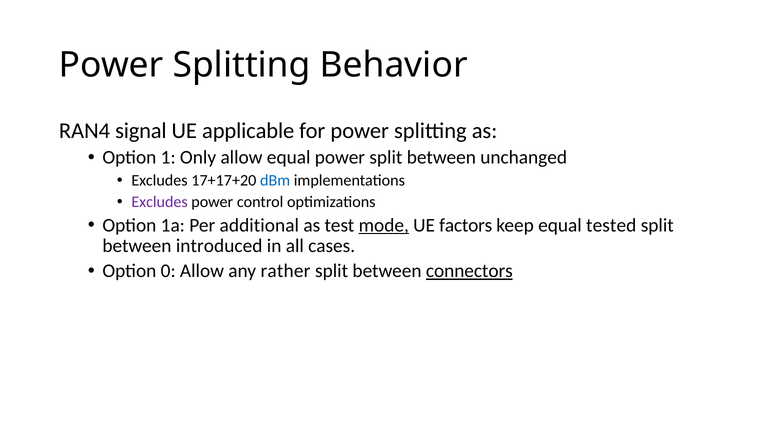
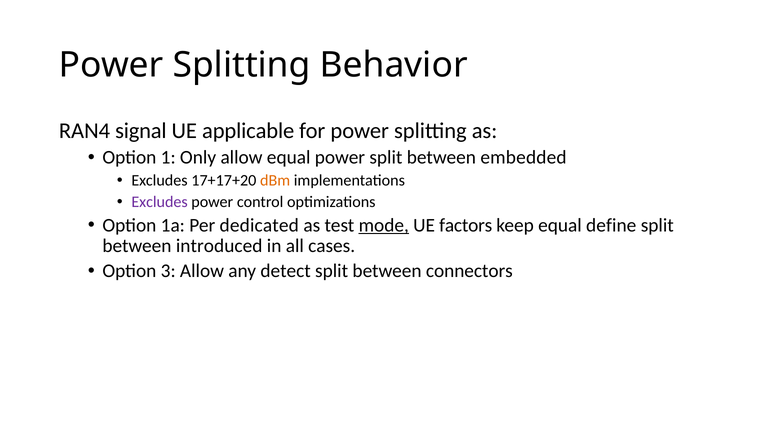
unchanged: unchanged -> embedded (524, 157)
dBm colour: blue -> orange (275, 180)
additional: additional -> dedicated (259, 225)
tested: tested -> define (611, 225)
0: 0 -> 3 (168, 271)
rather: rather -> detect (286, 271)
connectors underline: present -> none (469, 271)
